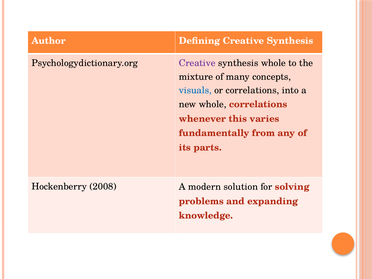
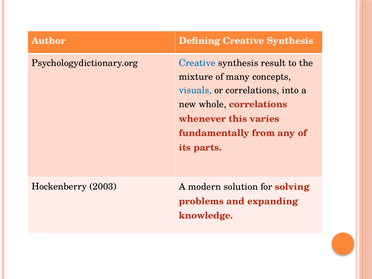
Creative colour: purple -> blue (197, 63)
synthesis whole: whole -> result (273, 63)
2008: 2008 -> 2003 (103, 187)
